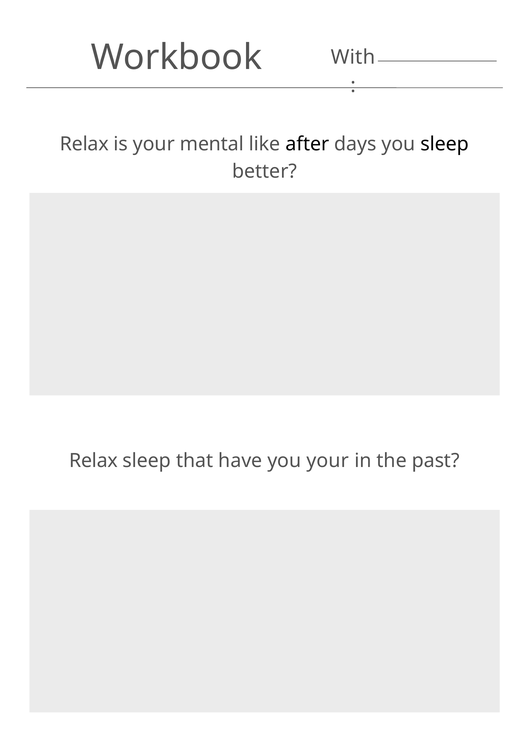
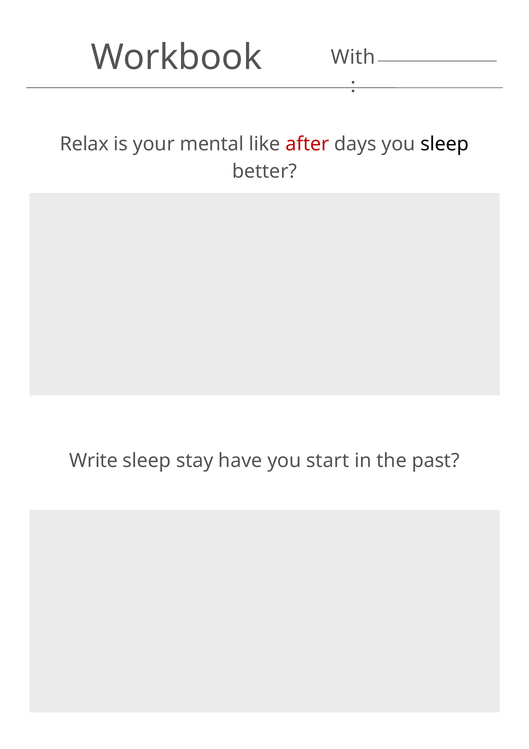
after colour: black -> red (307, 144)
Relax: Relax -> Write (93, 461)
that: that -> stay (195, 461)
you your: your -> start (328, 461)
